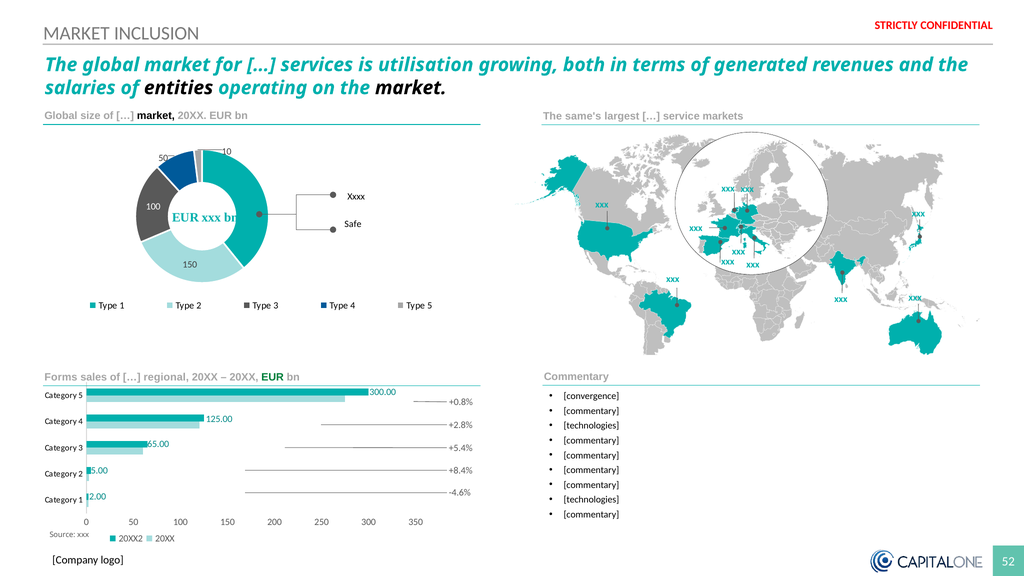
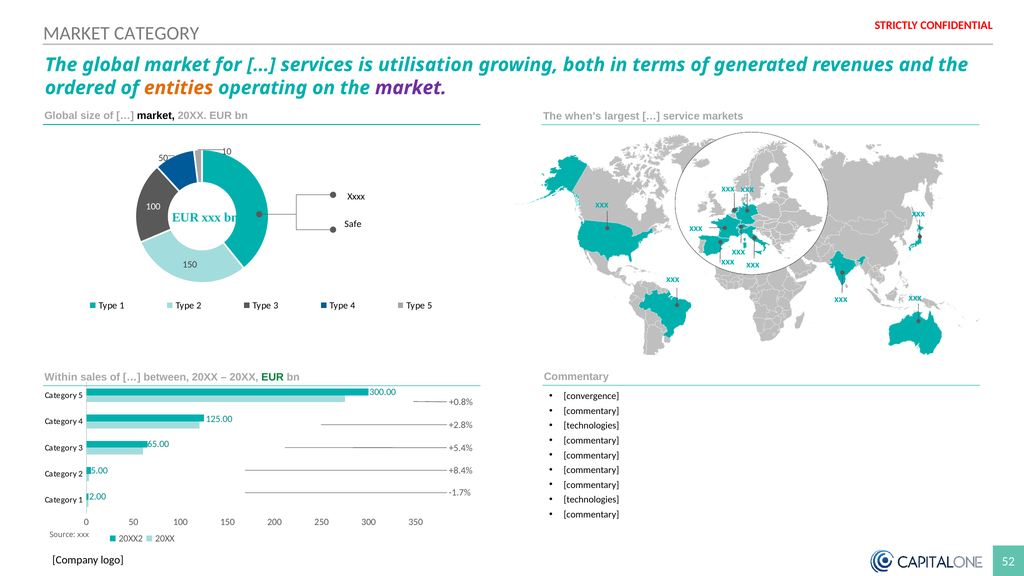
MARKET INCLUSION: INCLUSION -> CATEGORY (157, 33)
salaries: salaries -> ordered (80, 88)
entities colour: black -> orange (179, 88)
market colour: black -> purple (411, 88)
same's: same's -> when's (583, 116)
Forms: Forms -> Within (61, 377)
regional: regional -> between (166, 377)
-4.6%: -4.6% -> -1.7% (460, 492)
